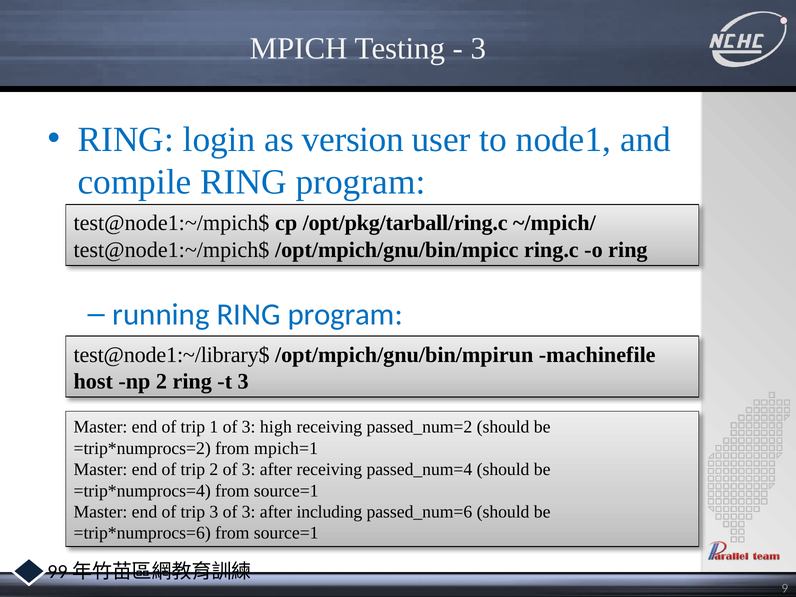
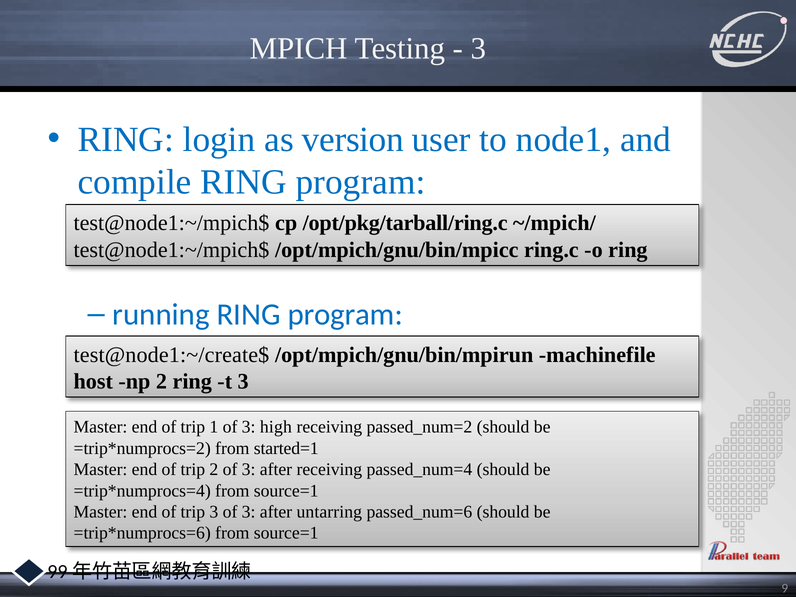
test@node1:~/library$: test@node1:~/library$ -> test@node1:~/create$ (171, 355)
mpich=1: mpich=1 -> started=1 (286, 448)
including: including -> untarring (329, 512)
